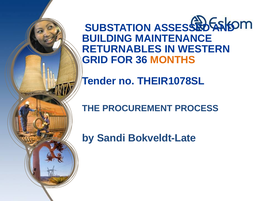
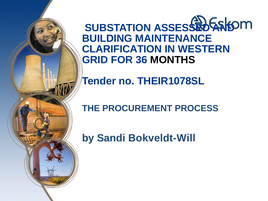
RETURNABLES: RETURNABLES -> CLARIFICATION (122, 49)
MONTHS colour: orange -> black (173, 60)
Bokveldt-Late: Bokveldt-Late -> Bokveldt-Will (162, 138)
